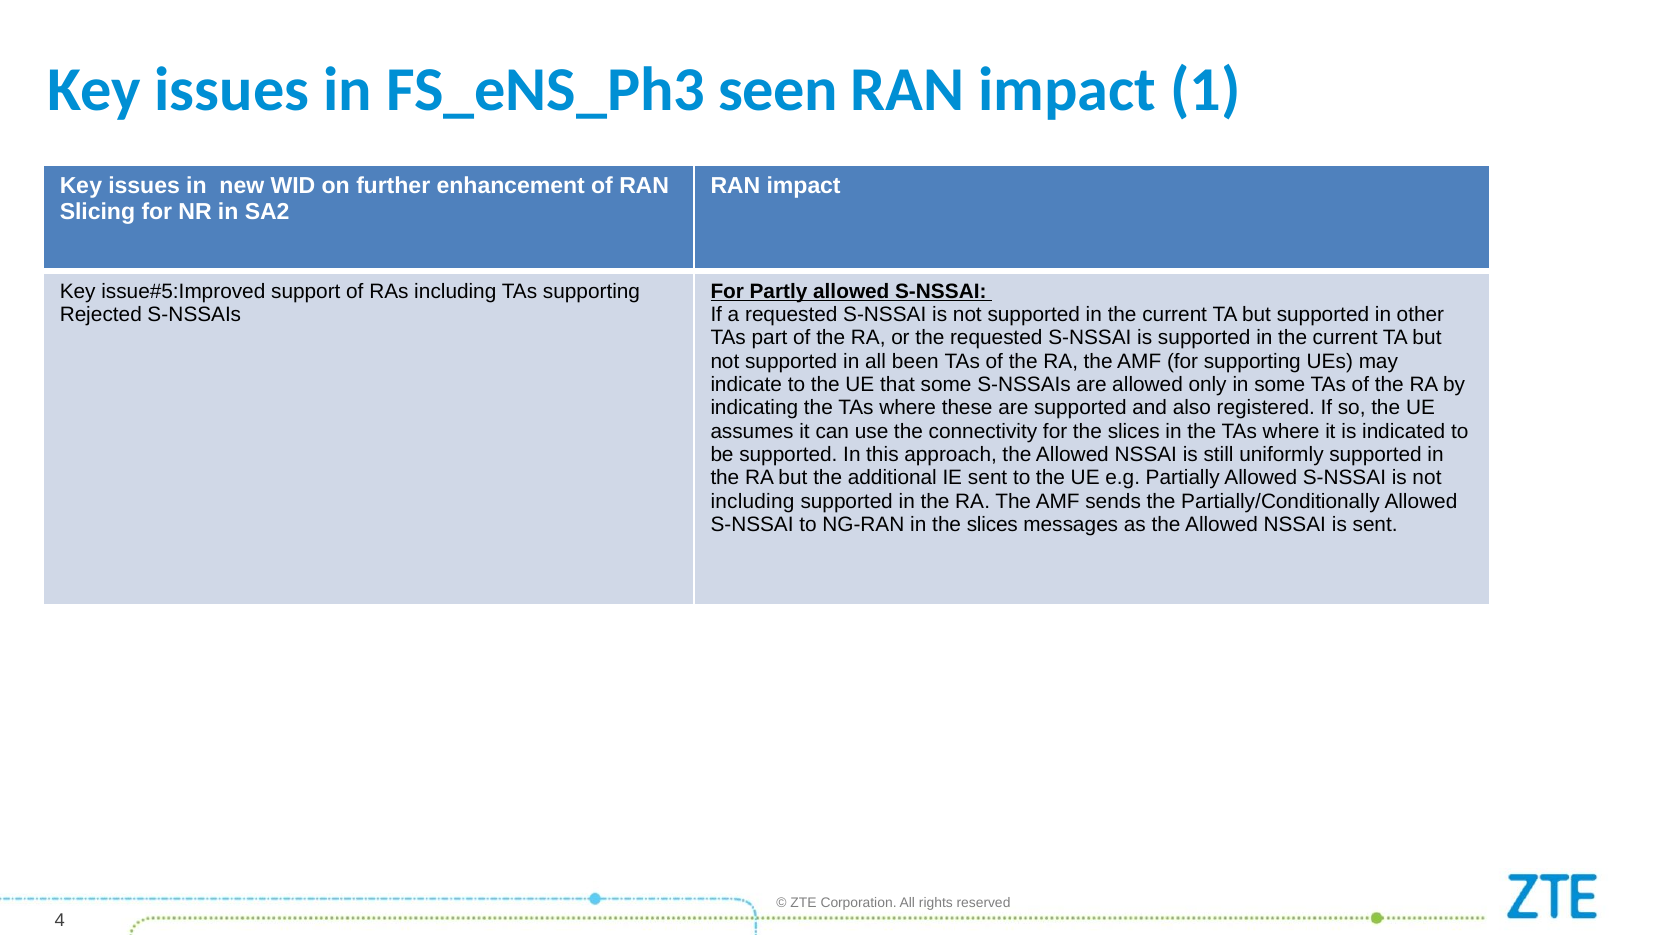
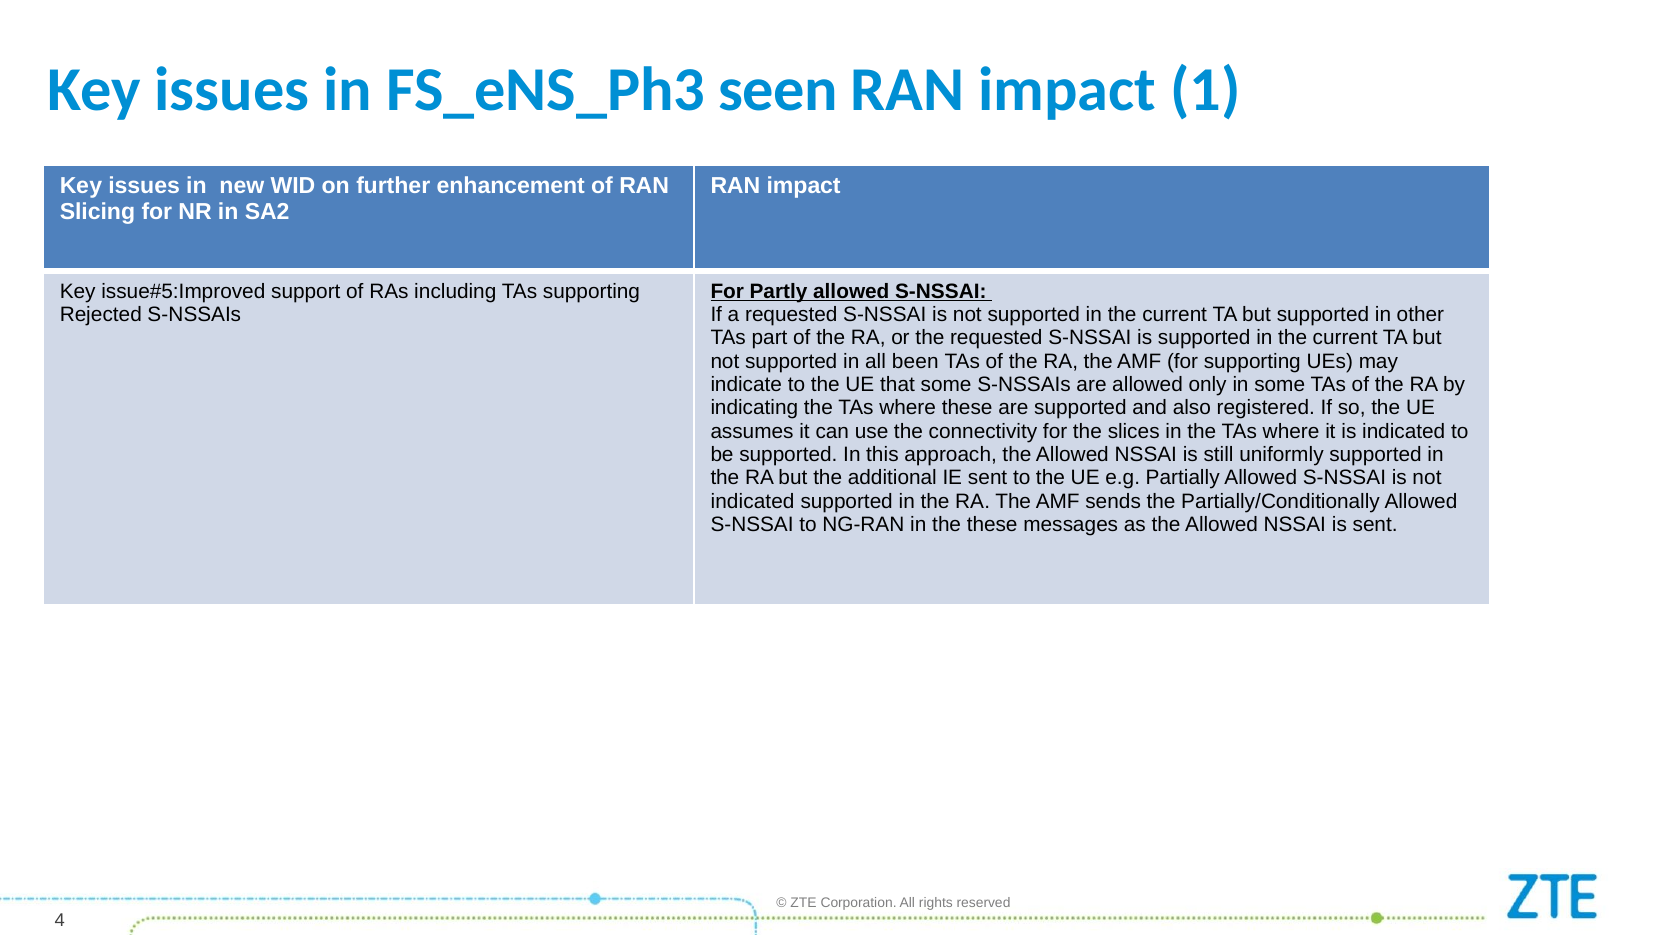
including: including -> indicated (753, 501)
in the slices: slices -> these (992, 524)
